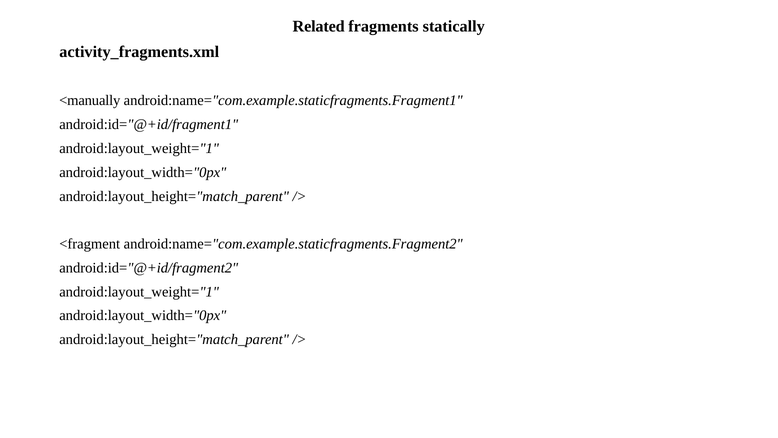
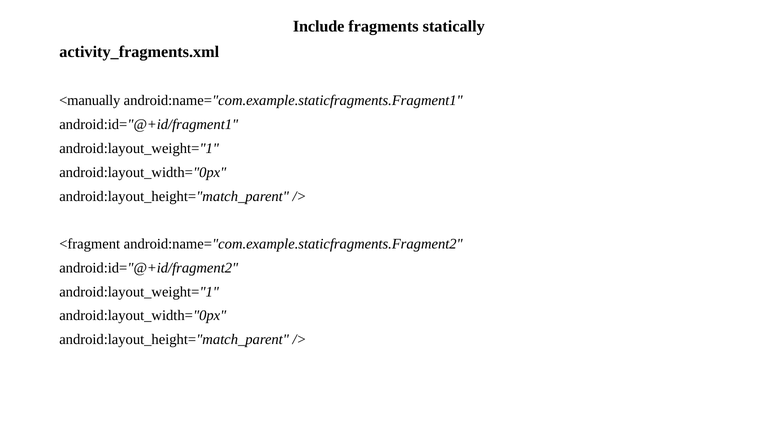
Related: Related -> Include (319, 26)
